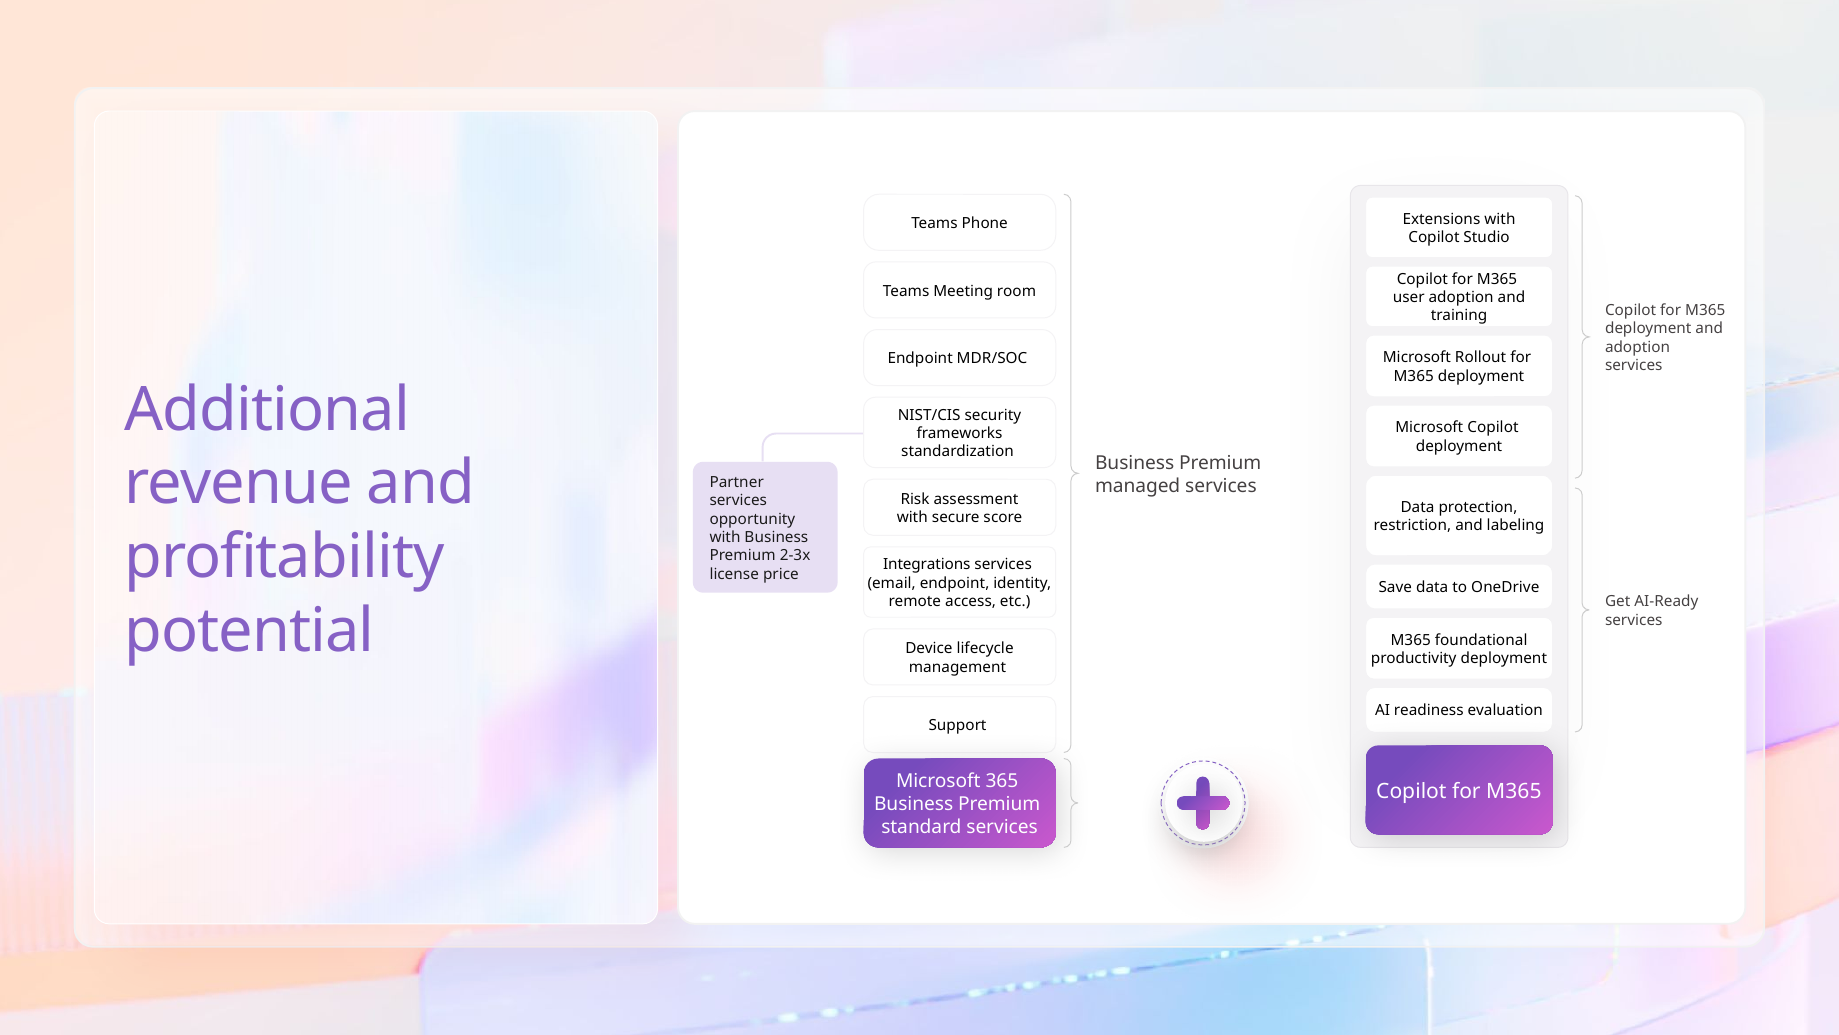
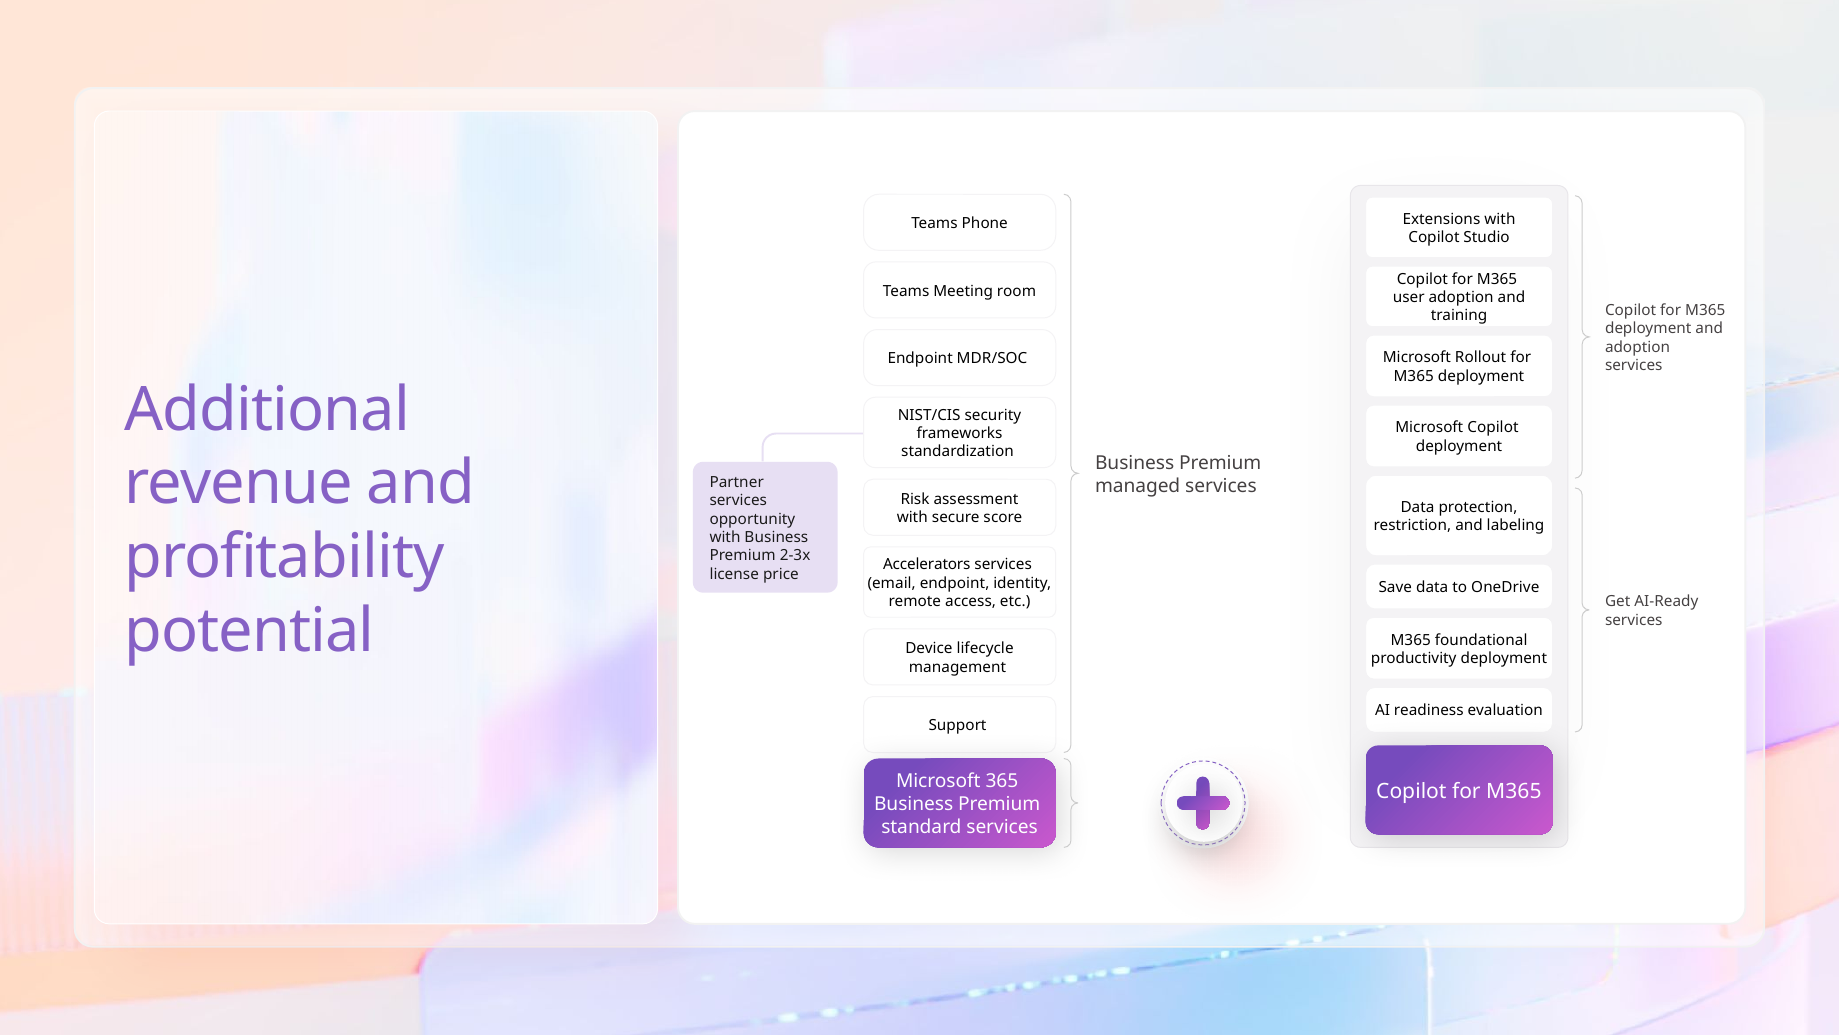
Integrations: Integrations -> Accelerators (927, 564)
